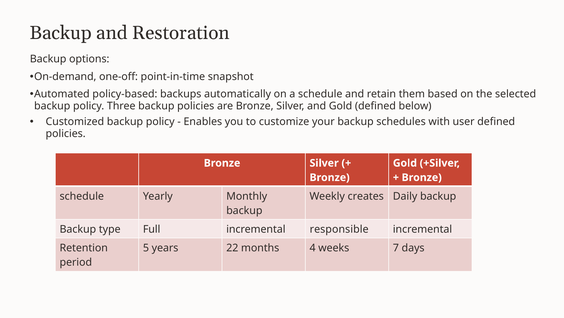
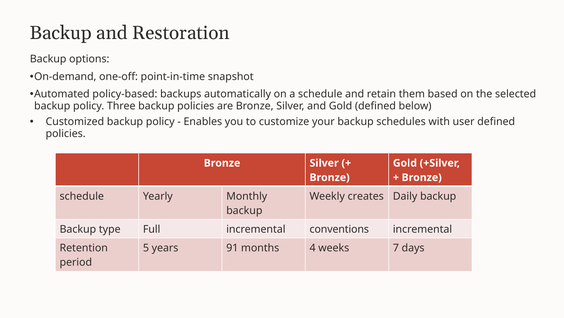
responsible: responsible -> conventions (339, 229)
22: 22 -> 91 (232, 247)
